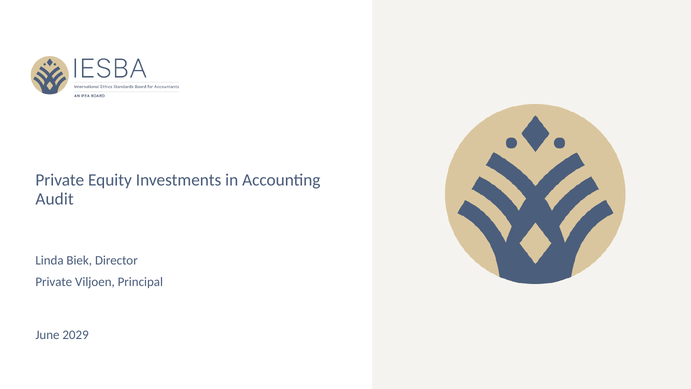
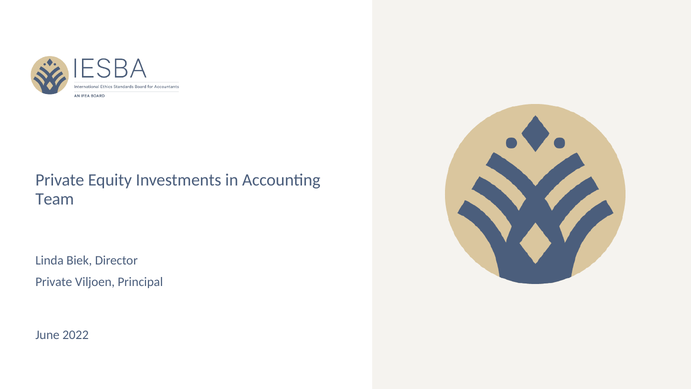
Audit: Audit -> Team (55, 199)
2029: 2029 -> 2022 (76, 334)
